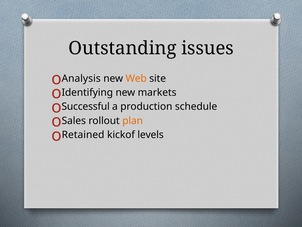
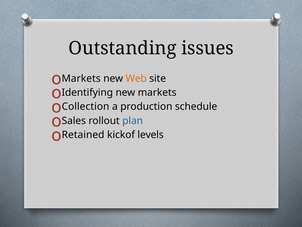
Analysis: Analysis -> Markets (81, 78)
Successful: Successful -> Collection (86, 106)
plan colour: orange -> blue (133, 121)
